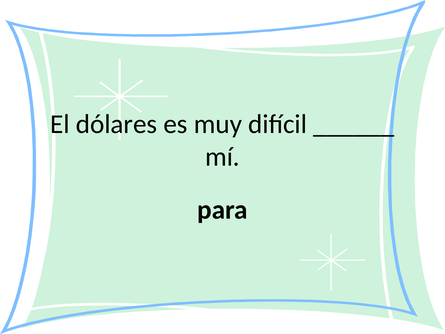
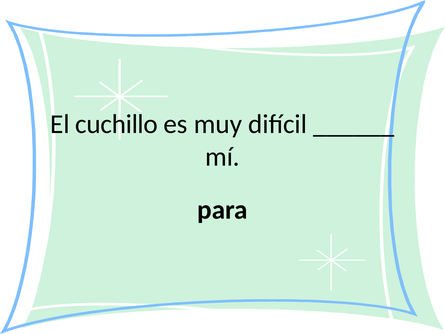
dólares: dólares -> cuchillo (117, 124)
